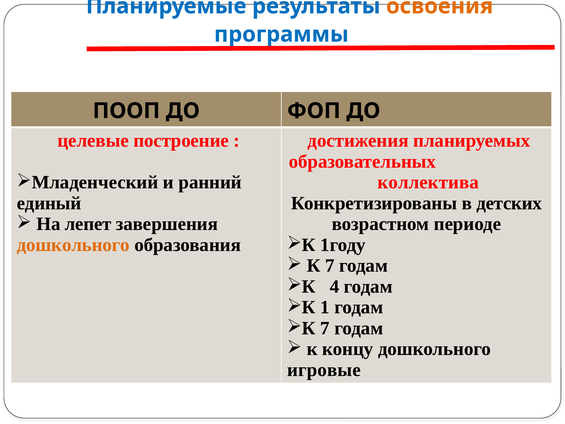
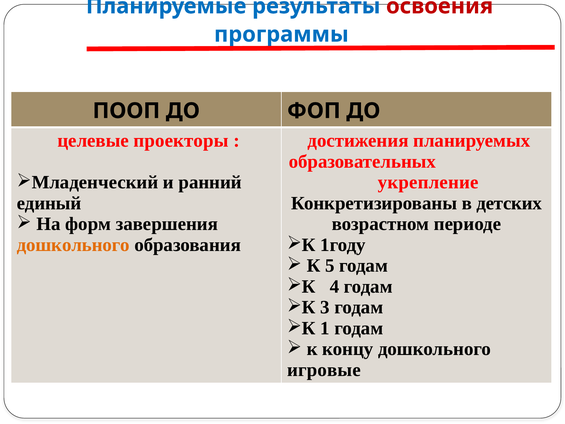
освоения colour: orange -> red (440, 6)
построение: построение -> проекторы (181, 141)
коллектива: коллектива -> укрепление (428, 182)
лепет: лепет -> форм (88, 224)
К 7: 7 -> 5 (330, 266)
1: 1 -> 3 (325, 307)
7: 7 -> 1 (325, 328)
